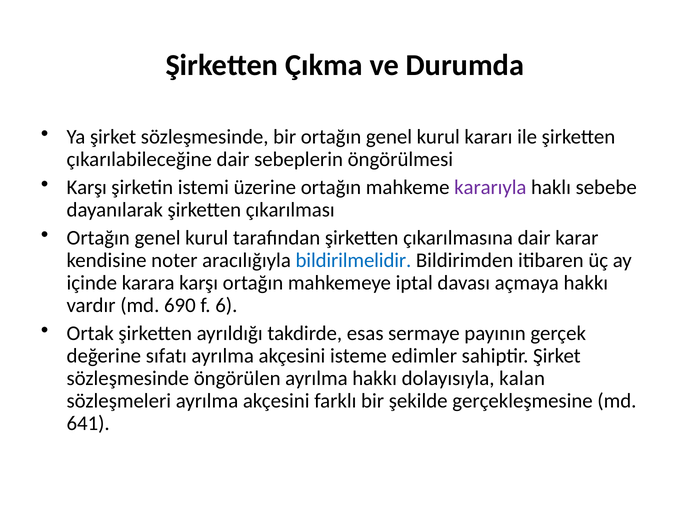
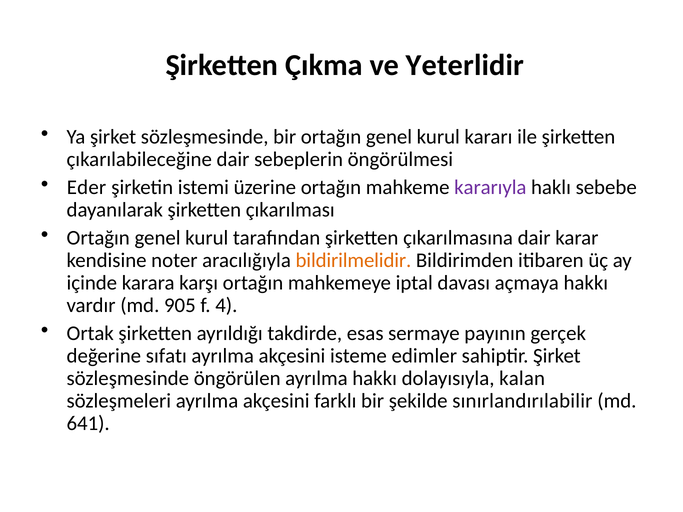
Durumda: Durumda -> Yeterlidir (465, 65)
Karşı: Karşı -> Eder (87, 187)
bildirilmelidir colour: blue -> orange (353, 261)
690: 690 -> 905 (180, 306)
6: 6 -> 4 (226, 306)
gerçekleşmesine: gerçekleşmesine -> sınırlandırılabilir (522, 401)
